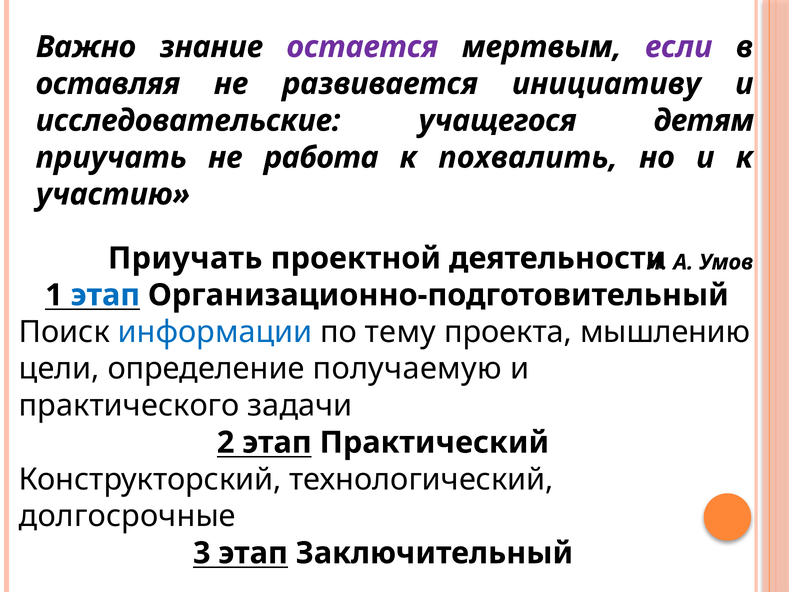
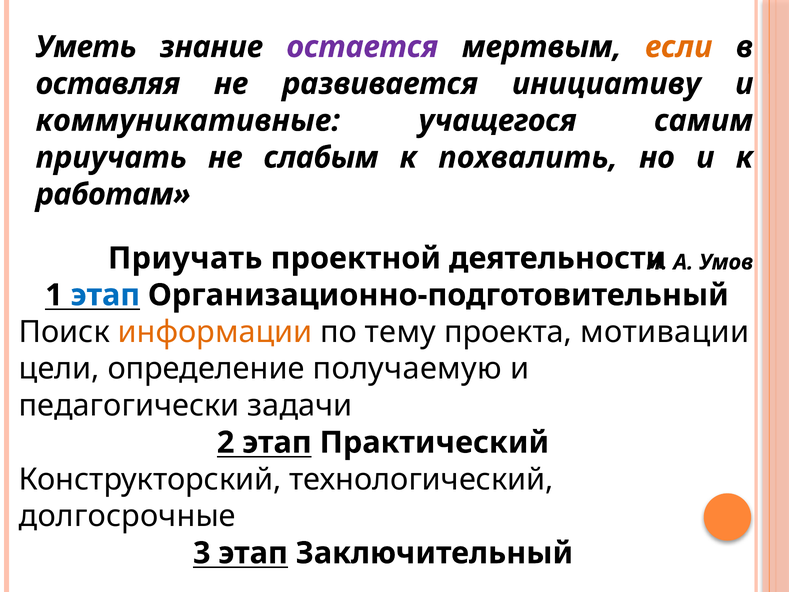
Важно: Важно -> Уметь (86, 47)
если colour: purple -> orange (679, 47)
исследовательские: исследовательские -> коммуникативные (188, 121)
детям: детям -> самим (704, 121)
работа: работа -> слабым (321, 157)
участию: участию -> работам (113, 194)
информации colour: blue -> orange (215, 332)
мышлению: мышлению -> мотивации (665, 332)
практического: практического -> педагогически (129, 406)
